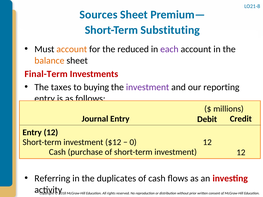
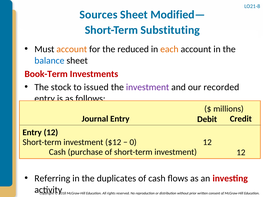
Premium—: Premium— -> Modified— (178, 15)
each colour: purple -> orange (169, 49)
balance colour: orange -> blue (49, 61)
Final-Term: Final-Term -> Book-Term (46, 74)
taxes: taxes -> stock (61, 87)
buying: buying -> issued (96, 87)
reporting: reporting -> recorded (221, 87)
